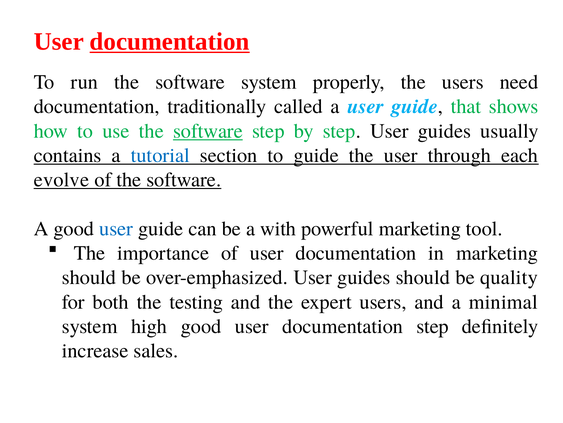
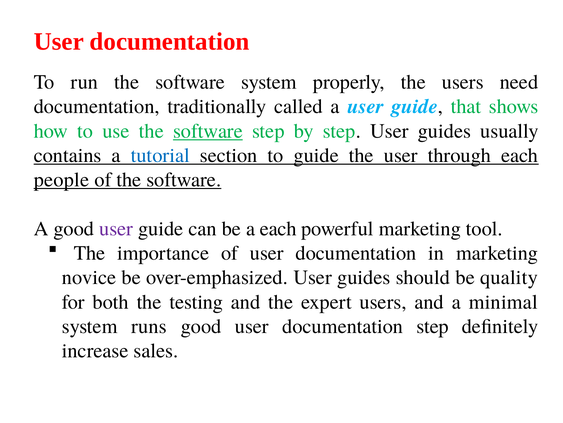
documentation underline: present -> none (170, 42)
evolve: evolve -> people (61, 180)
user colour: blue -> purple (116, 228)
a with: with -> each (278, 228)
should: should -> novice (89, 277)
high: high -> runs (149, 326)
